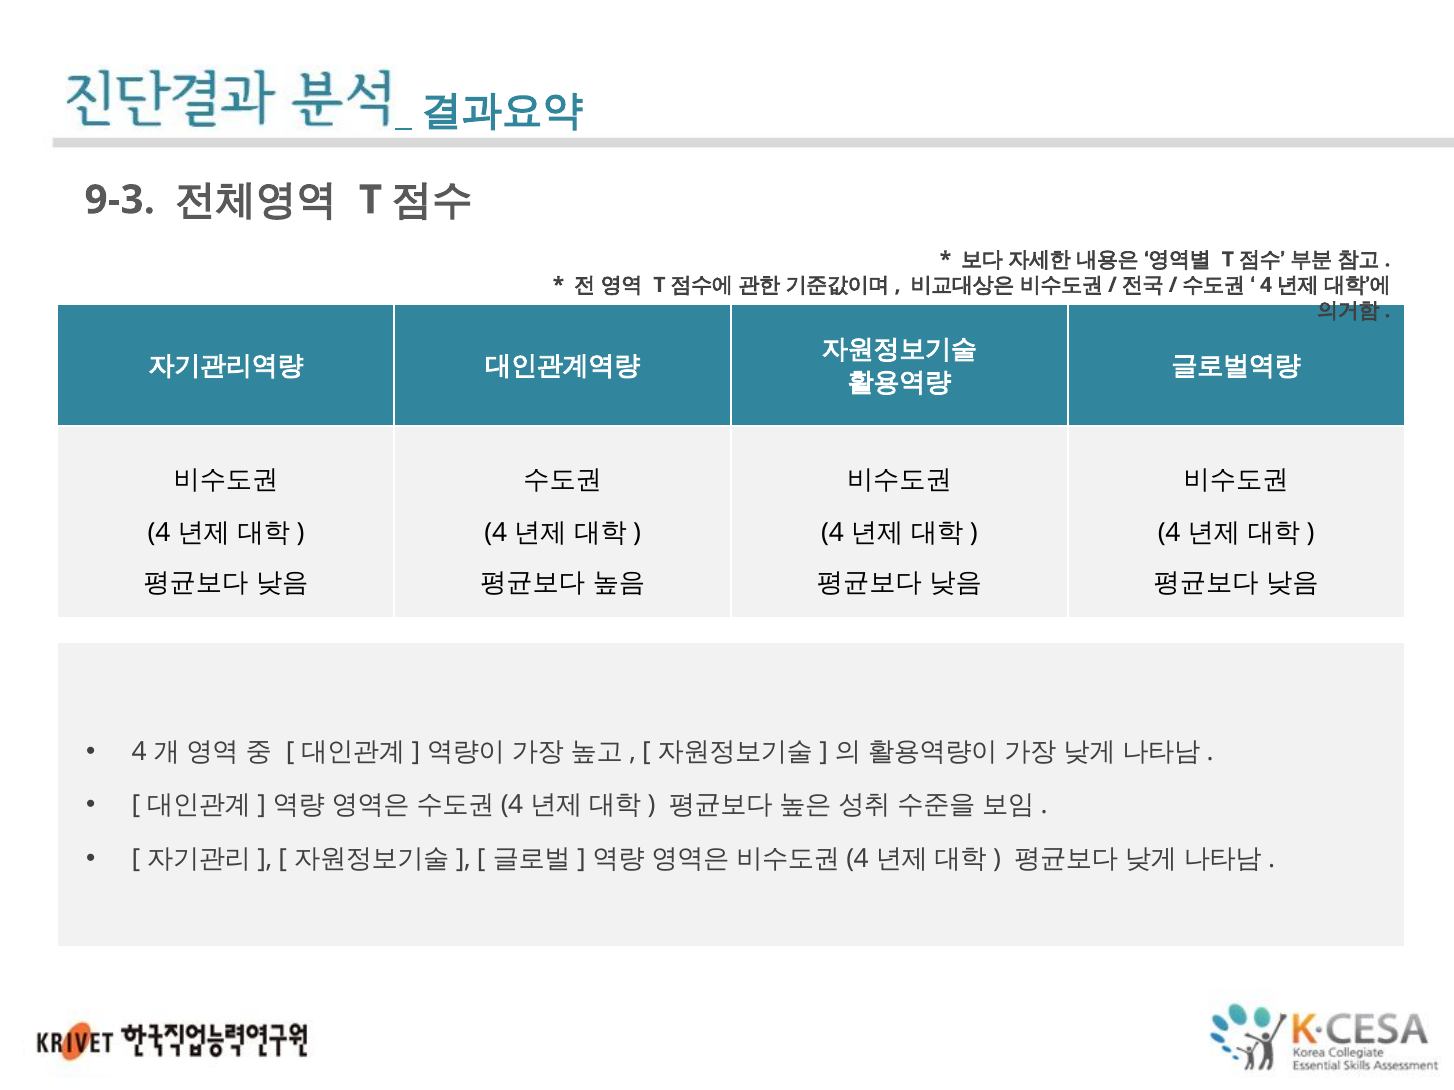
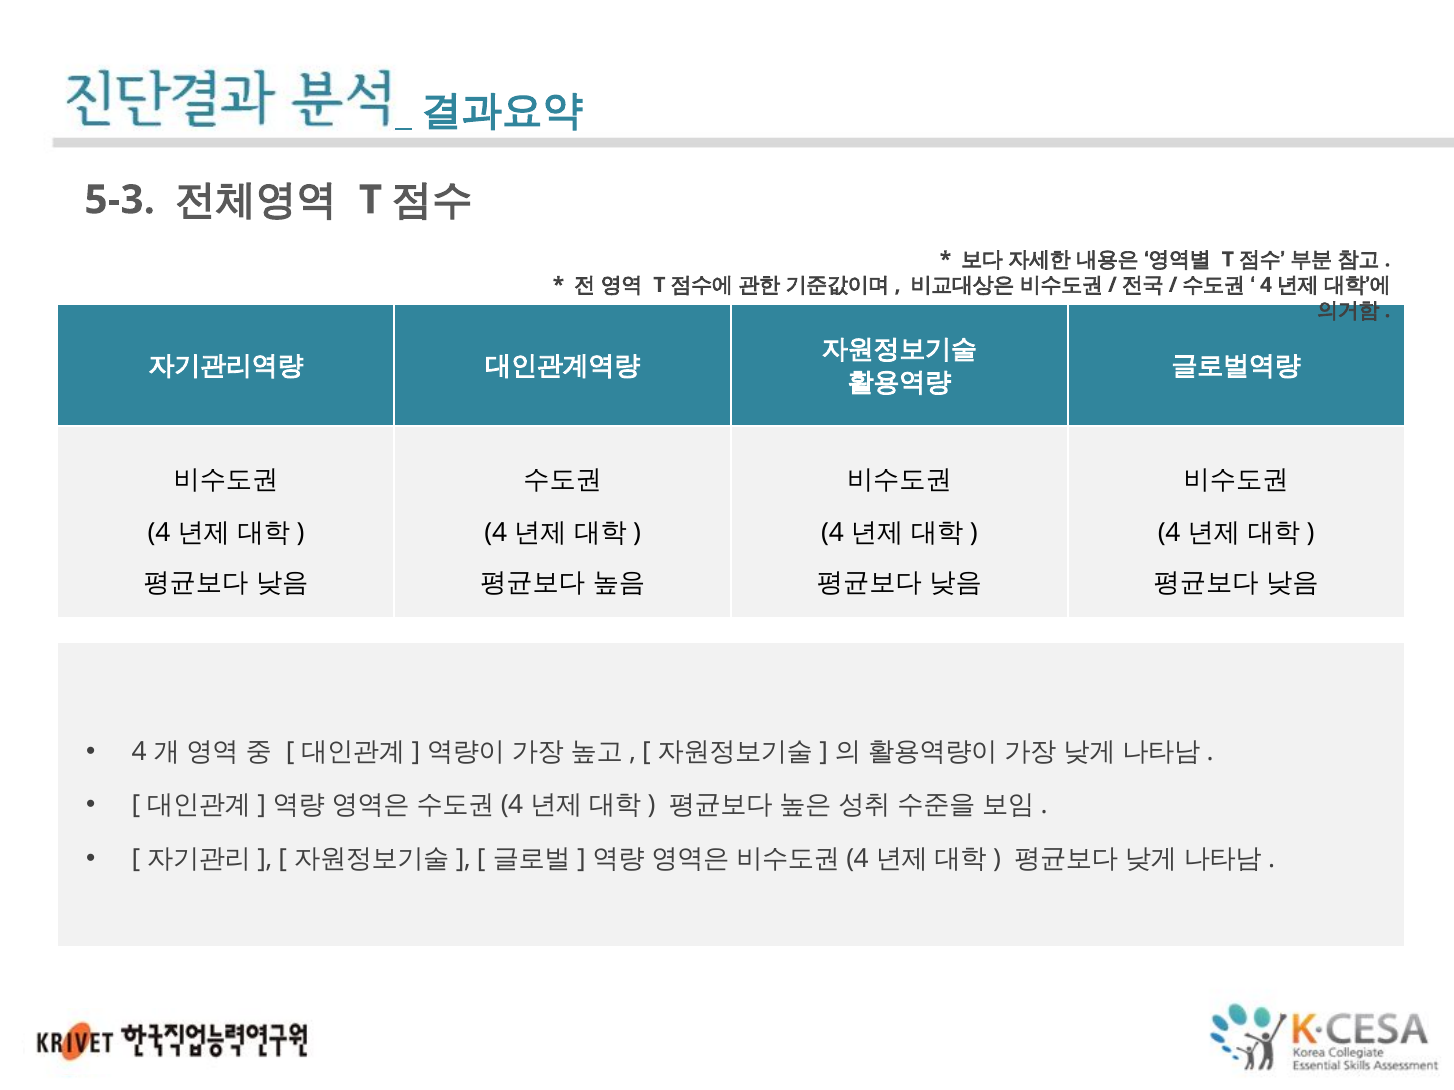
9-3: 9-3 -> 5-3 (120, 200)
